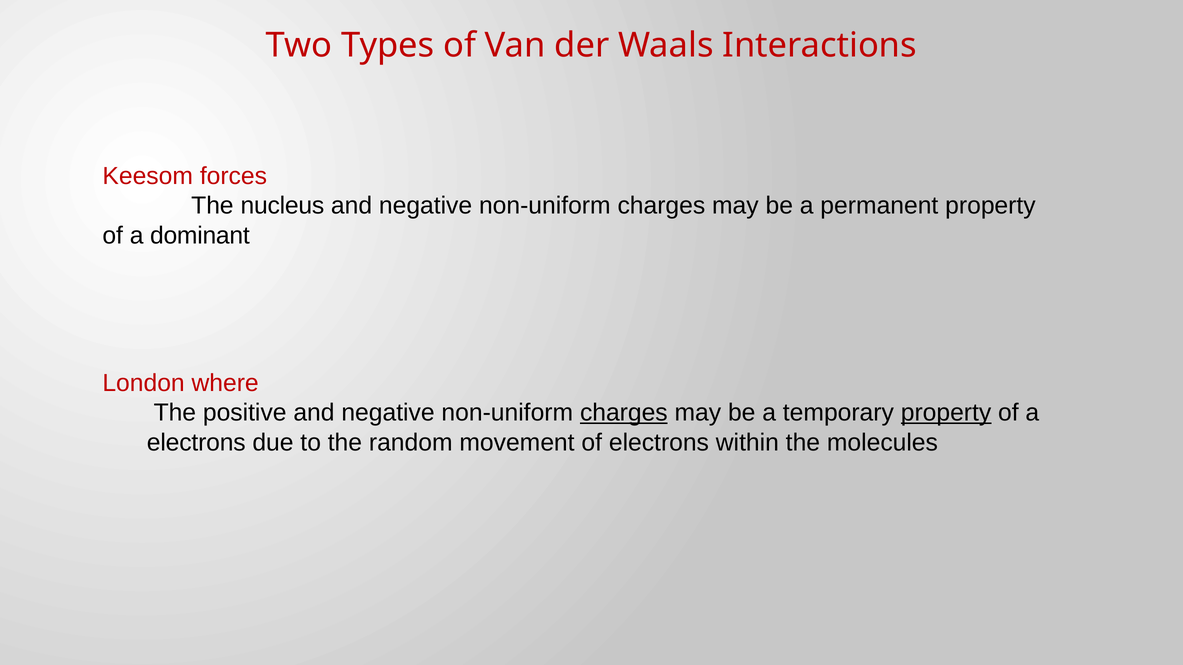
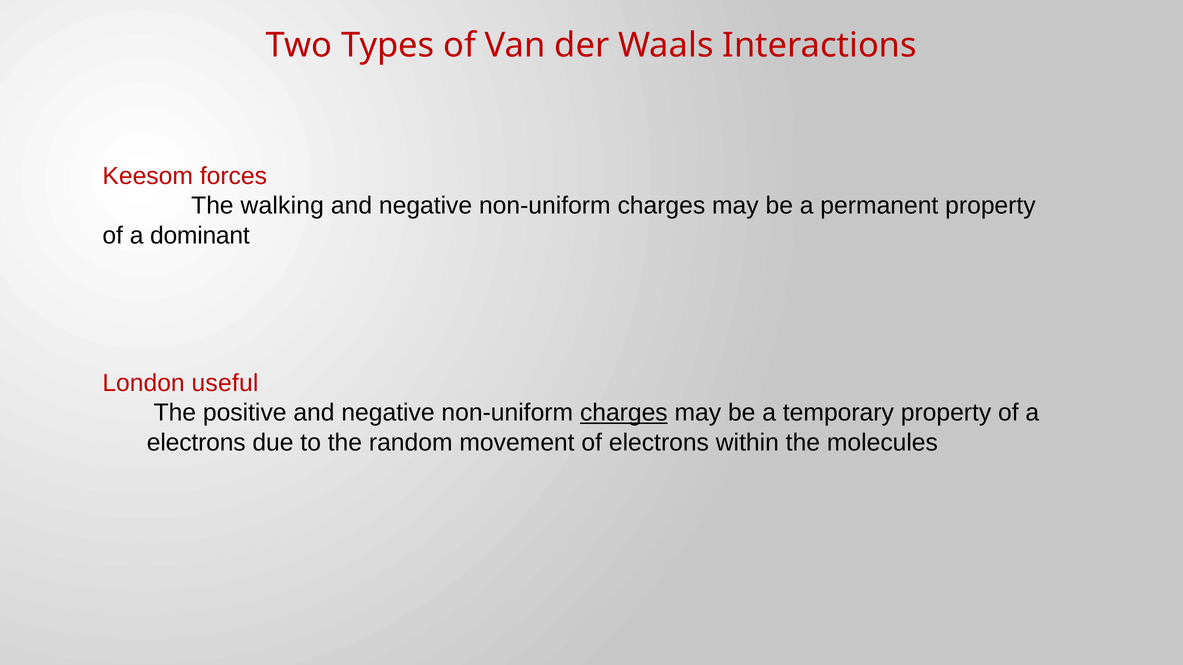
nucleus: nucleus -> walking (282, 206)
where: where -> useful (225, 384)
property underline: present -> none (946, 413)
